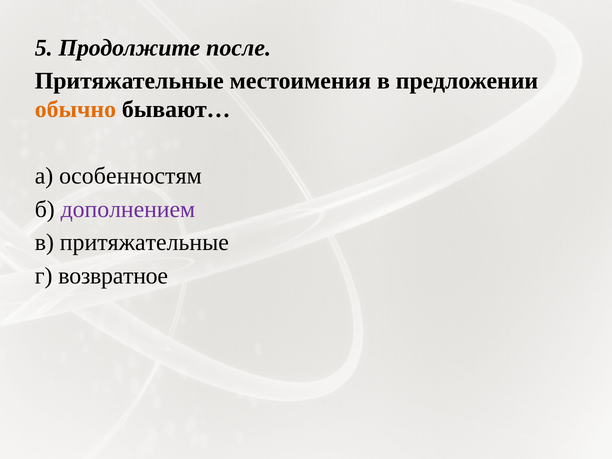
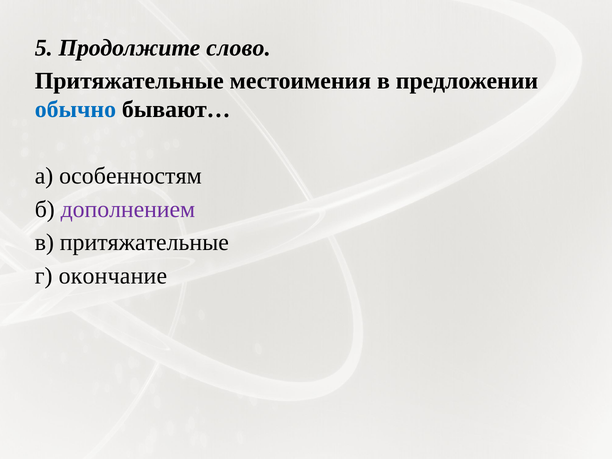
после: после -> слово (239, 48)
обычно colour: orange -> blue (75, 109)
возвратное: возвратное -> окончание (113, 276)
